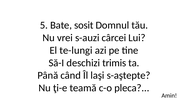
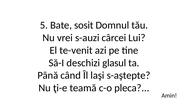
te-lungi: te-lungi -> te-venit (76, 50)
trimis: trimis -> glasul (114, 63)
